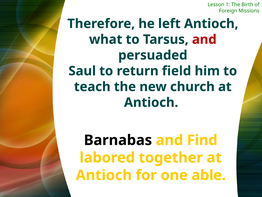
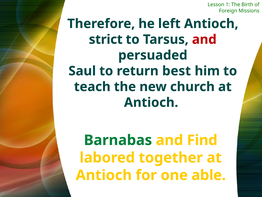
what: what -> strict (106, 39)
field: field -> best (177, 71)
Barnabas colour: black -> green (118, 140)
